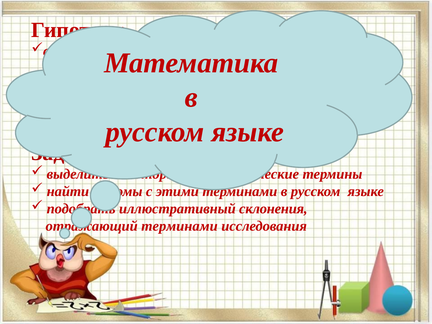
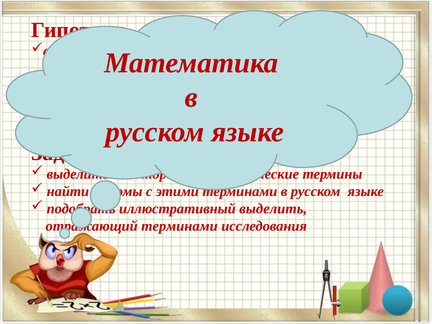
иллюстративный склонения: склонения -> выделить (273, 209)
